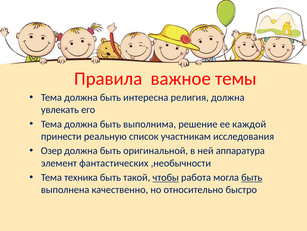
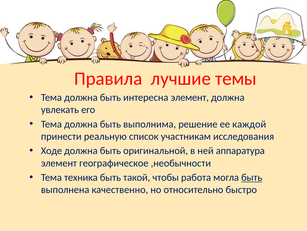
важное: важное -> лучшие (181, 79)
интересна религия: религия -> элемент (190, 97)
Озер: Озер -> Ходе (51, 150)
фантастических: фантастических -> географическое (114, 163)
чтобы underline: present -> none (166, 177)
